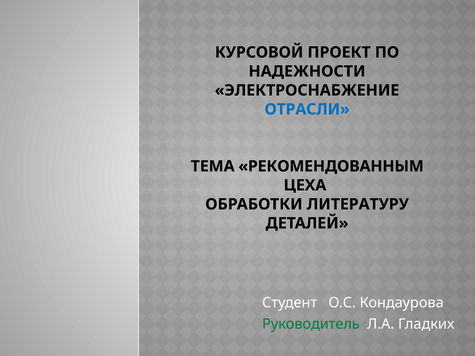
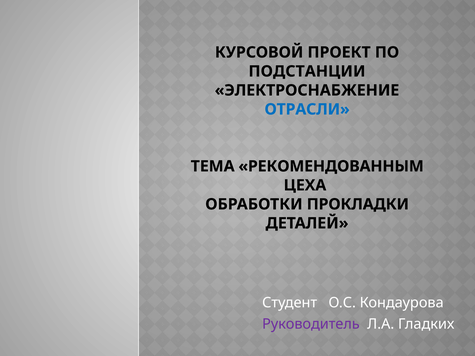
НАДЕЖНОСТИ: НАДЕЖНОСТИ -> ПОДСТАНЦИИ (307, 71)
ЛИТЕРАТУРУ: ЛИТЕРАТУРУ -> ПРОКЛАДКИ (358, 204)
Руководитель colour: green -> purple (311, 324)
